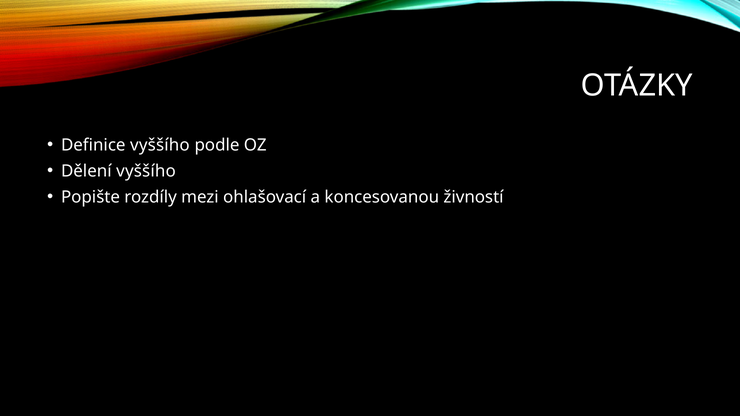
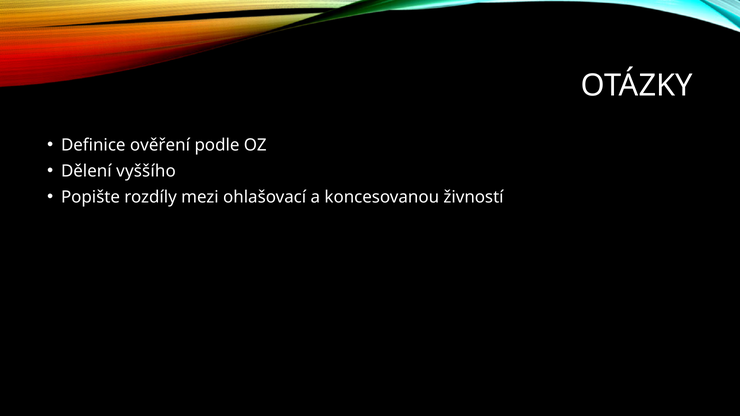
Definice vyššího: vyššího -> ověření (160, 145)
